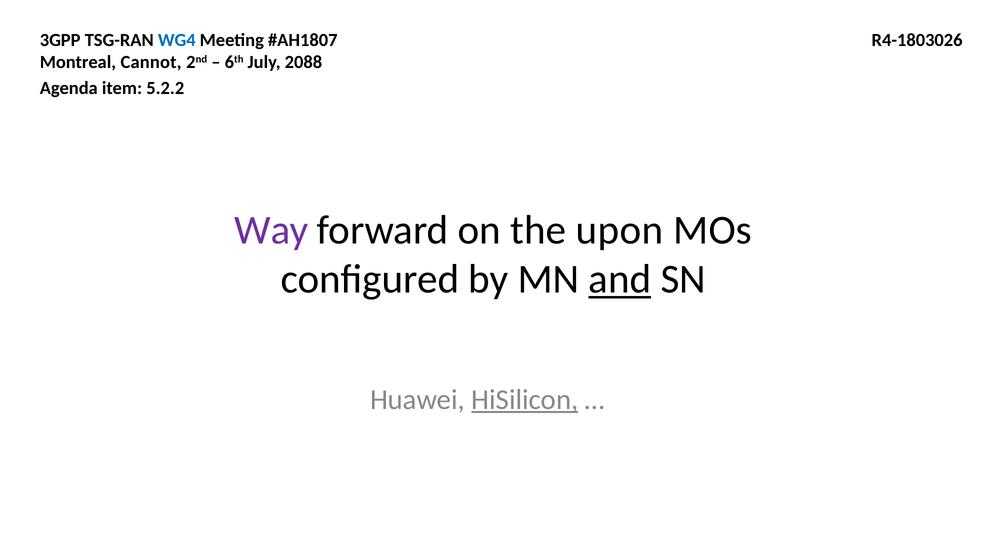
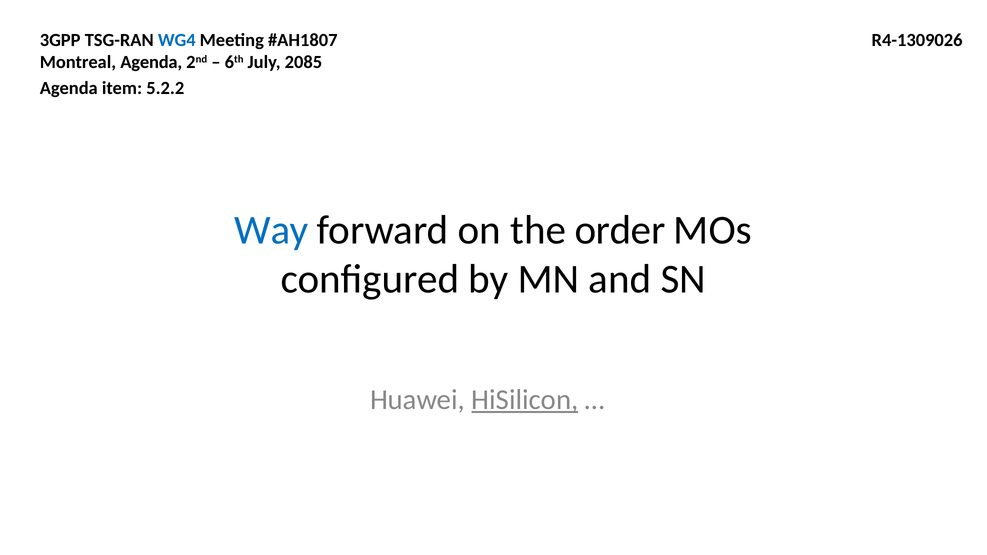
R4-1803026: R4-1803026 -> R4-1309026 (917, 40)
Montreal Cannot: Cannot -> Agenda (151, 62)
2088: 2088 -> 2085 (303, 62)
Way colour: purple -> blue (271, 230)
upon: upon -> order (620, 230)
and underline: present -> none (620, 279)
